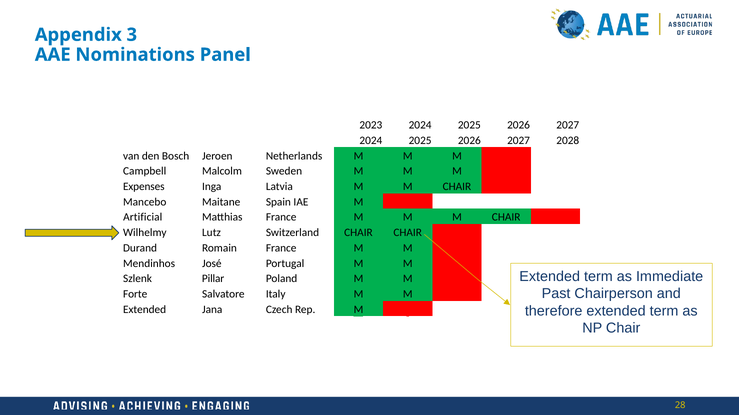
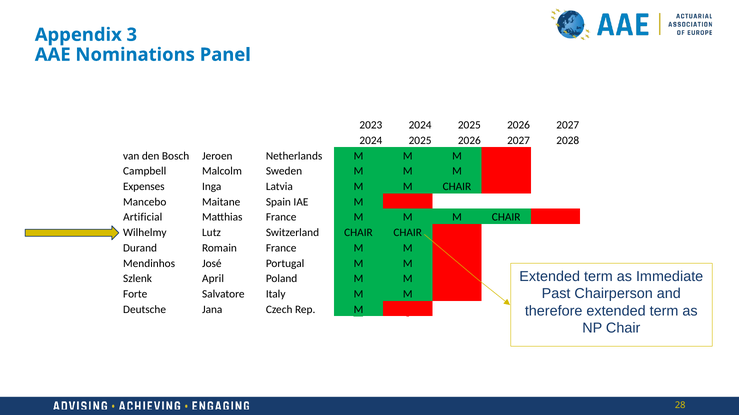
Pillar: Pillar -> April (213, 279)
Extended: Extended -> Deutsche (145, 310)
